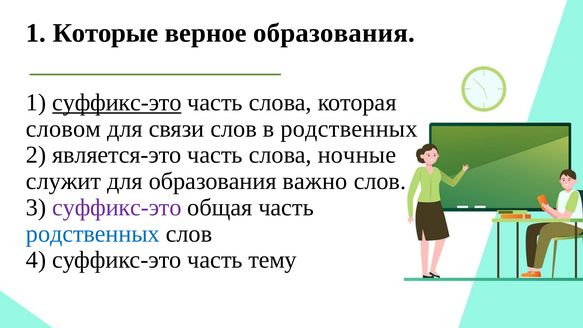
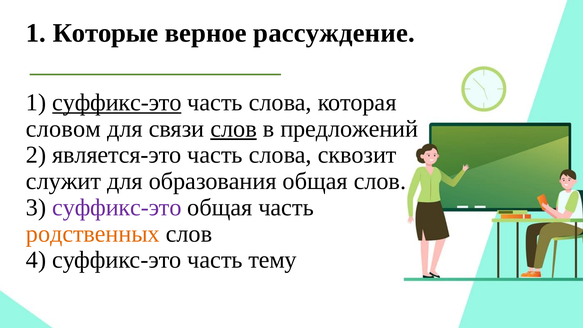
верное образования: образования -> рассуждение (334, 33)
слов underline: none -> present (234, 129)
в родственных: родственных -> предложений (349, 129)
ночные: ночные -> сквозит (357, 155)
образования важно: важно -> общая (315, 181)
родственных colour: blue -> orange (93, 234)
